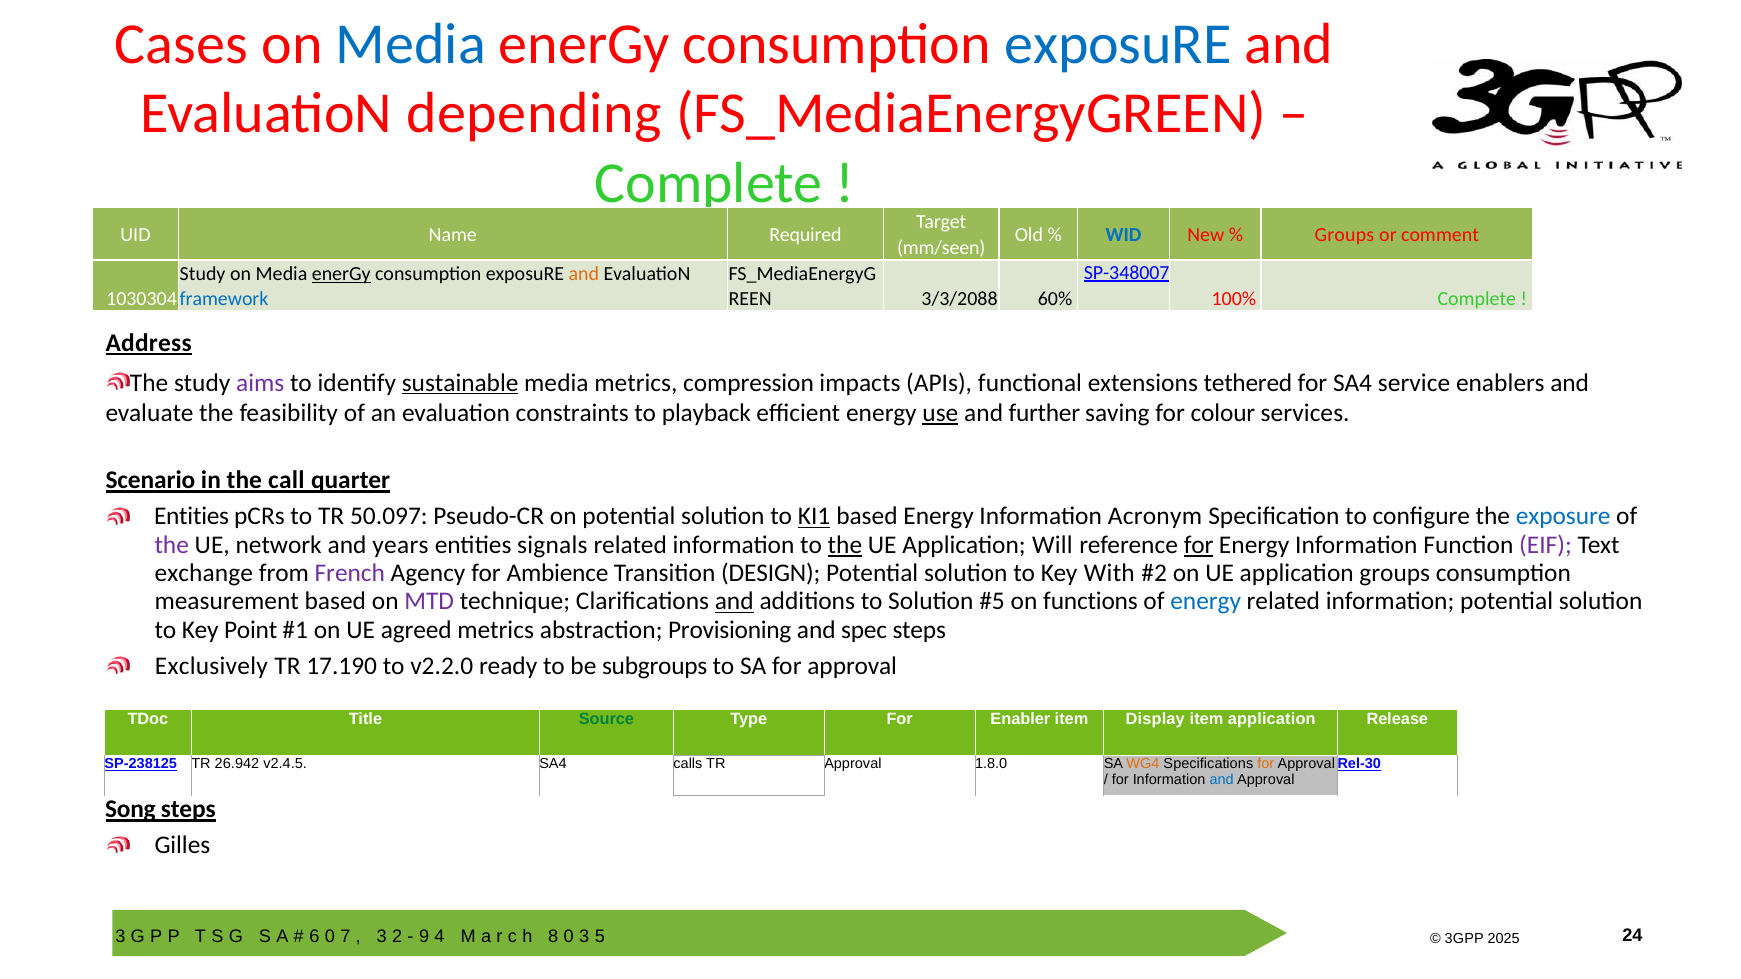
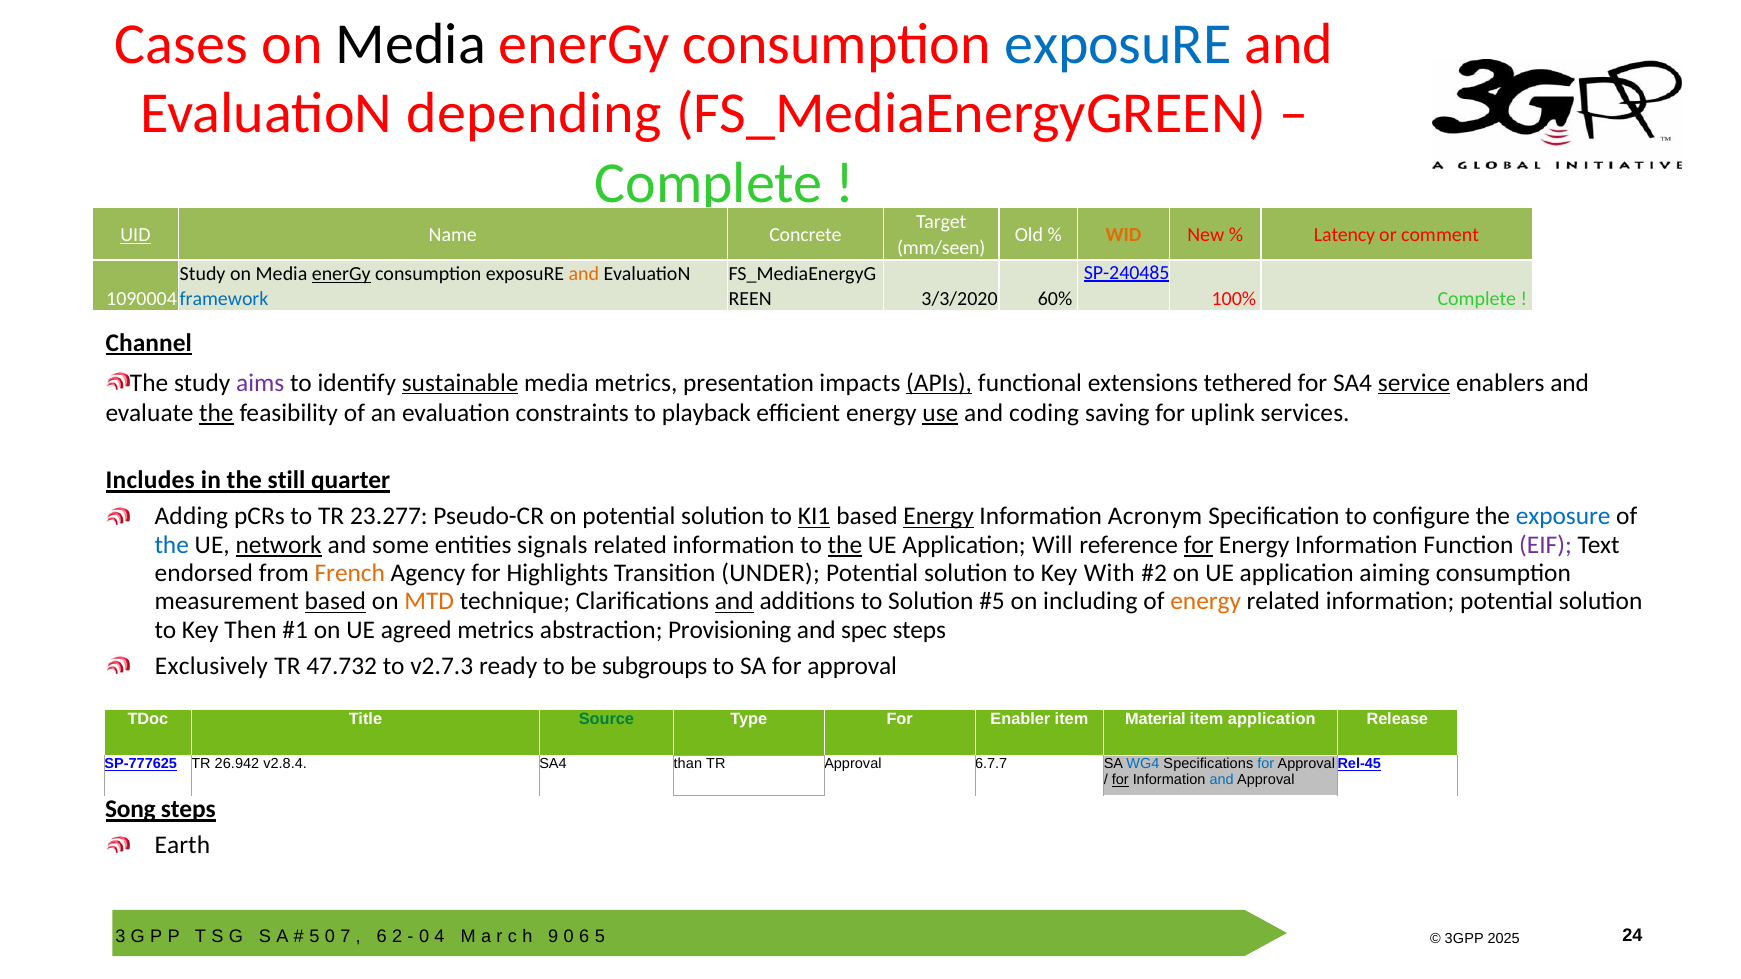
Media colour: blue -> black (411, 44)
UID underline: none -> present (135, 235)
Required: Required -> Concrete (805, 235)
WID colour: blue -> orange (1124, 235)
Groups: Groups -> Latency (1345, 235)
SP-348007: SP-348007 -> SP-240485 (1127, 273)
1030304: 1030304 -> 1090004 (142, 299)
3/3/2088: 3/3/2088 -> 3/3/2020 (960, 299)
Address: Address -> Channel (149, 343)
compression: compression -> presentation (749, 383)
APIs underline: none -> present (939, 383)
service underline: none -> present (1414, 383)
the underline: none -> present (216, 413)
further: further -> coding (1044, 413)
colour: colour -> uplink (1223, 413)
Scenario: Scenario -> Includes (150, 481)
call: call -> still (286, 481)
Entities: Entities -> Adding (191, 517)
50.097: 50.097 -> 23.277 (389, 517)
Energy underline: none -> present (939, 517)
the colour: purple -> blue (172, 545)
network underline: none -> present (279, 545)
years: years -> some (401, 545)
exchange: exchange -> endorsed (204, 573)
French colour: purple -> orange (350, 573)
Ambience: Ambience -> Highlights (557, 573)
DESIGN: DESIGN -> UNDER (771, 573)
application groups: groups -> aiming (1395, 573)
based underline: none -> present (335, 602)
MTD colour: purple -> orange (429, 602)
functions: functions -> including (1090, 602)
energy colour: blue -> orange (1206, 602)
Point: Point -> Then (250, 630)
17.190: 17.190 -> 47.732 (342, 666)
v2.2.0: v2.2.0 -> v2.7.3 (442, 666)
Display: Display -> Material (1155, 719)
SP-238125: SP-238125 -> SP-777625 (141, 764)
v2.4.5: v2.4.5 -> v2.8.4 (285, 764)
calls: calls -> than (688, 764)
1.8.0: 1.8.0 -> 6.7.7 (991, 764)
WG4 colour: orange -> blue (1143, 764)
for colour: orange -> blue (1266, 764)
Rel-30: Rel-30 -> Rel-45 (1359, 764)
for underline: none -> present (1120, 780)
Gilles: Gilles -> Earth (182, 846)
6: 6 -> 5 (314, 936)
3: 3 -> 6 (382, 936)
9: 9 -> 0 (424, 936)
8: 8 -> 9 (553, 936)
3: 3 -> 6 (584, 936)
